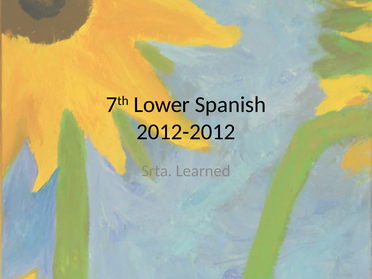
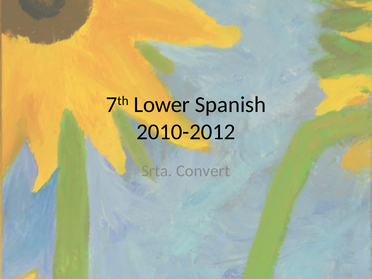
2012-2012: 2012-2012 -> 2010-2012 (186, 132)
Learned: Learned -> Convert (203, 171)
